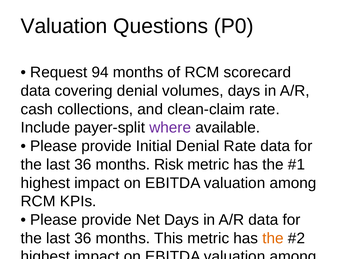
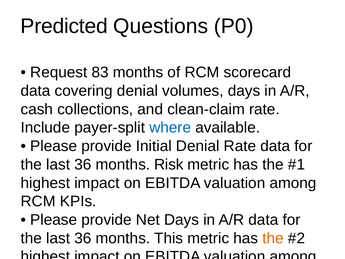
Valuation: Valuation -> Predicted (64, 26)
94: 94 -> 83 (100, 72)
where colour: purple -> blue (170, 128)
